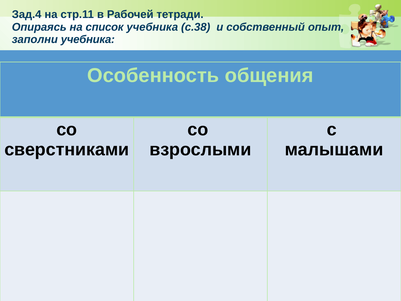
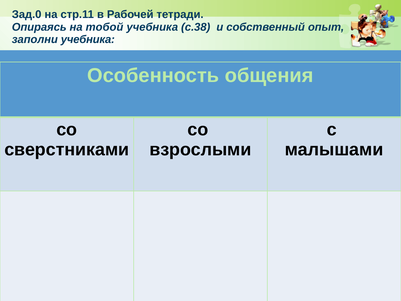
Зад.4: Зад.4 -> Зад.0 (27, 15)
список: список -> тобой (104, 27)
